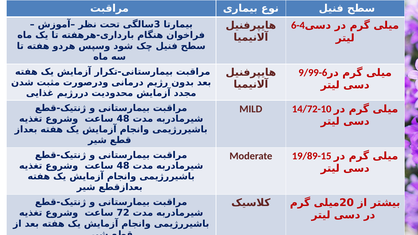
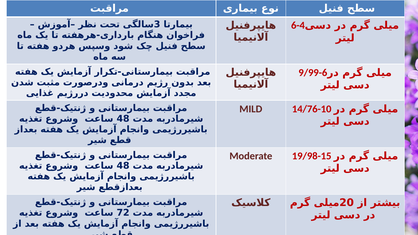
14/72-10: 14/72-10 -> 14/76-10 (312, 109)
19/89-15: 19/89-15 -> 19/98-15 (312, 156)
